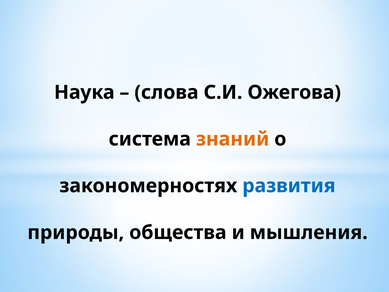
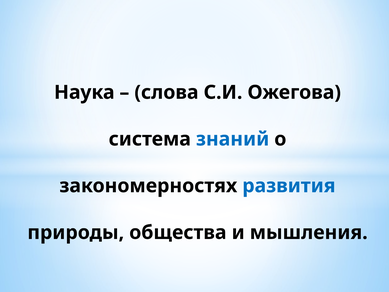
знаний colour: orange -> blue (233, 139)
